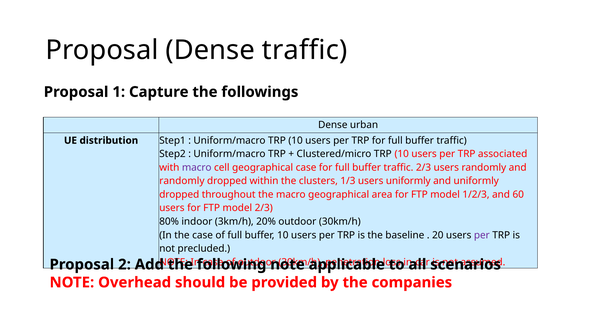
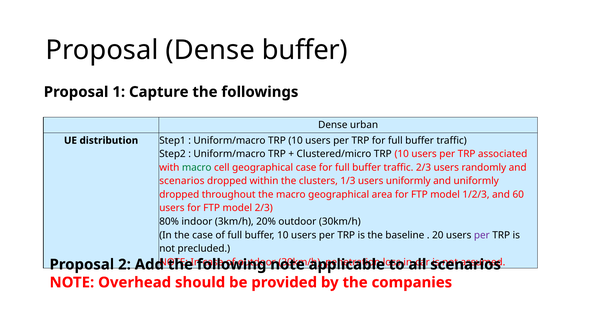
Dense traffic: traffic -> buffer (305, 50)
macro colour: purple -> green (197, 168)
randomly: randomly -> scenarios (182, 181)
